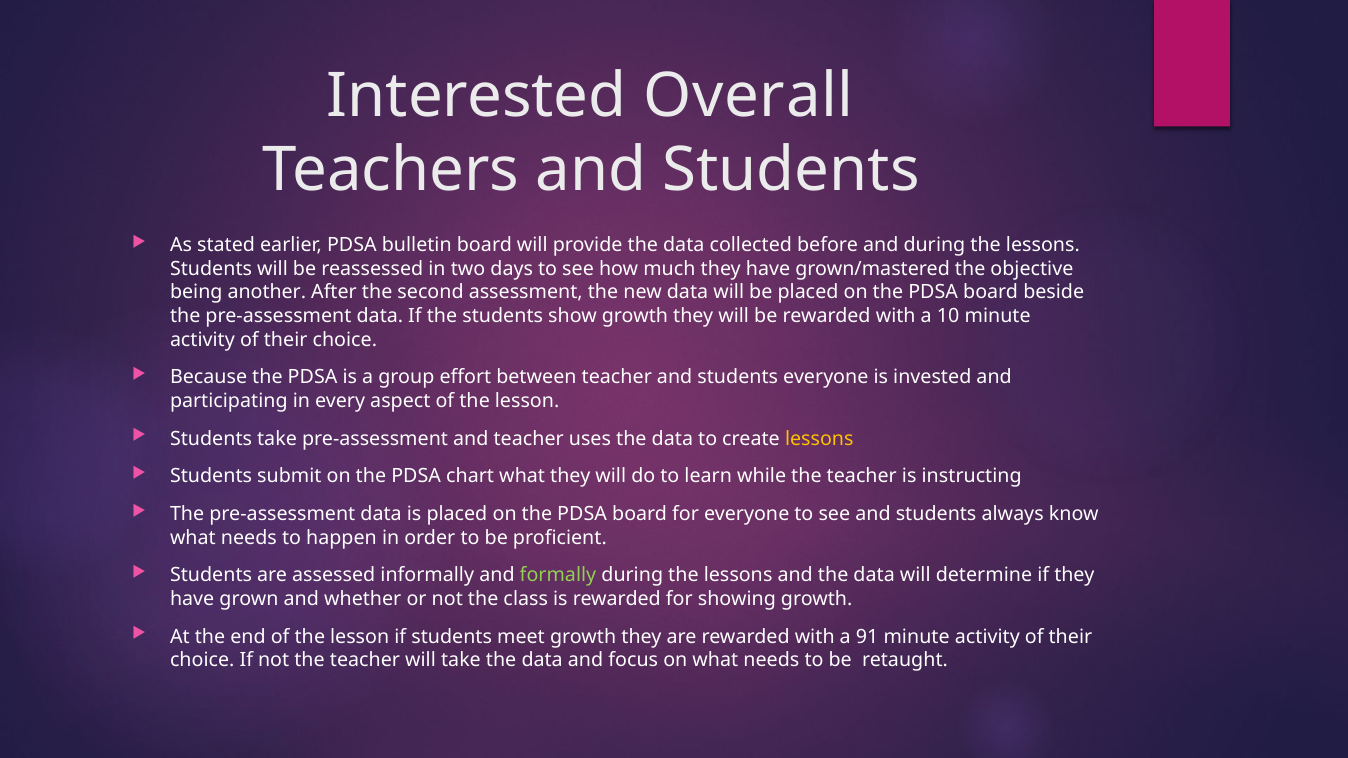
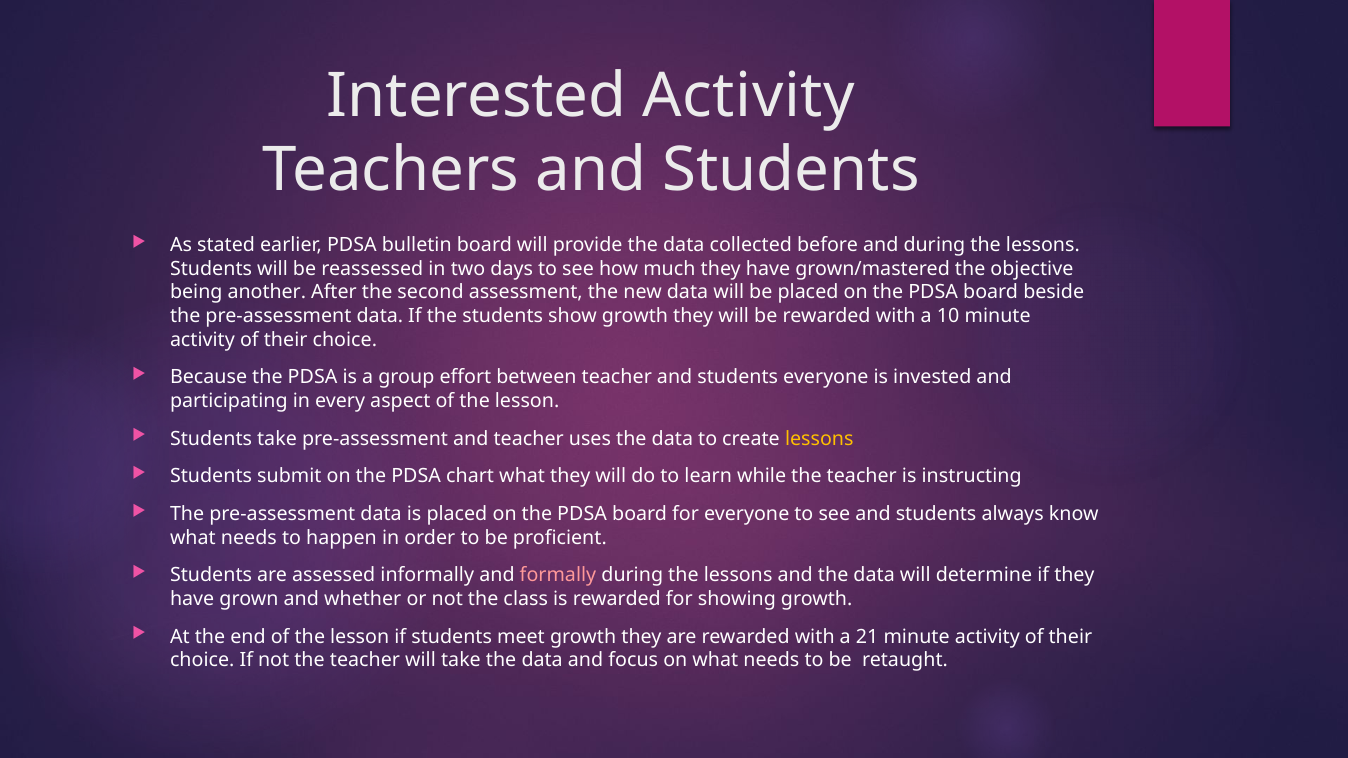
Interested Overall: Overall -> Activity (749, 97)
formally colour: light green -> pink (558, 576)
91: 91 -> 21 (867, 637)
